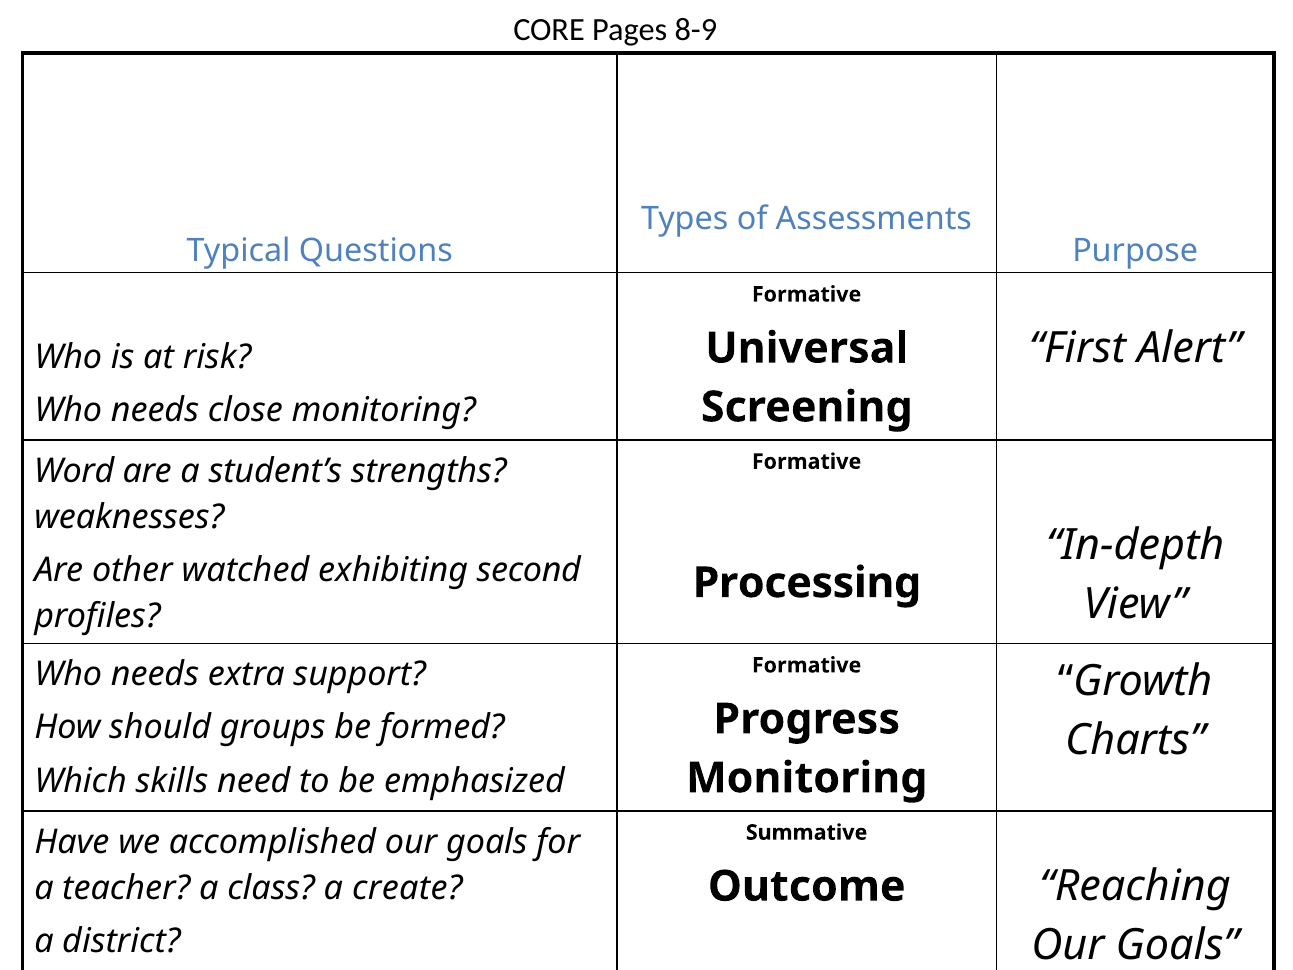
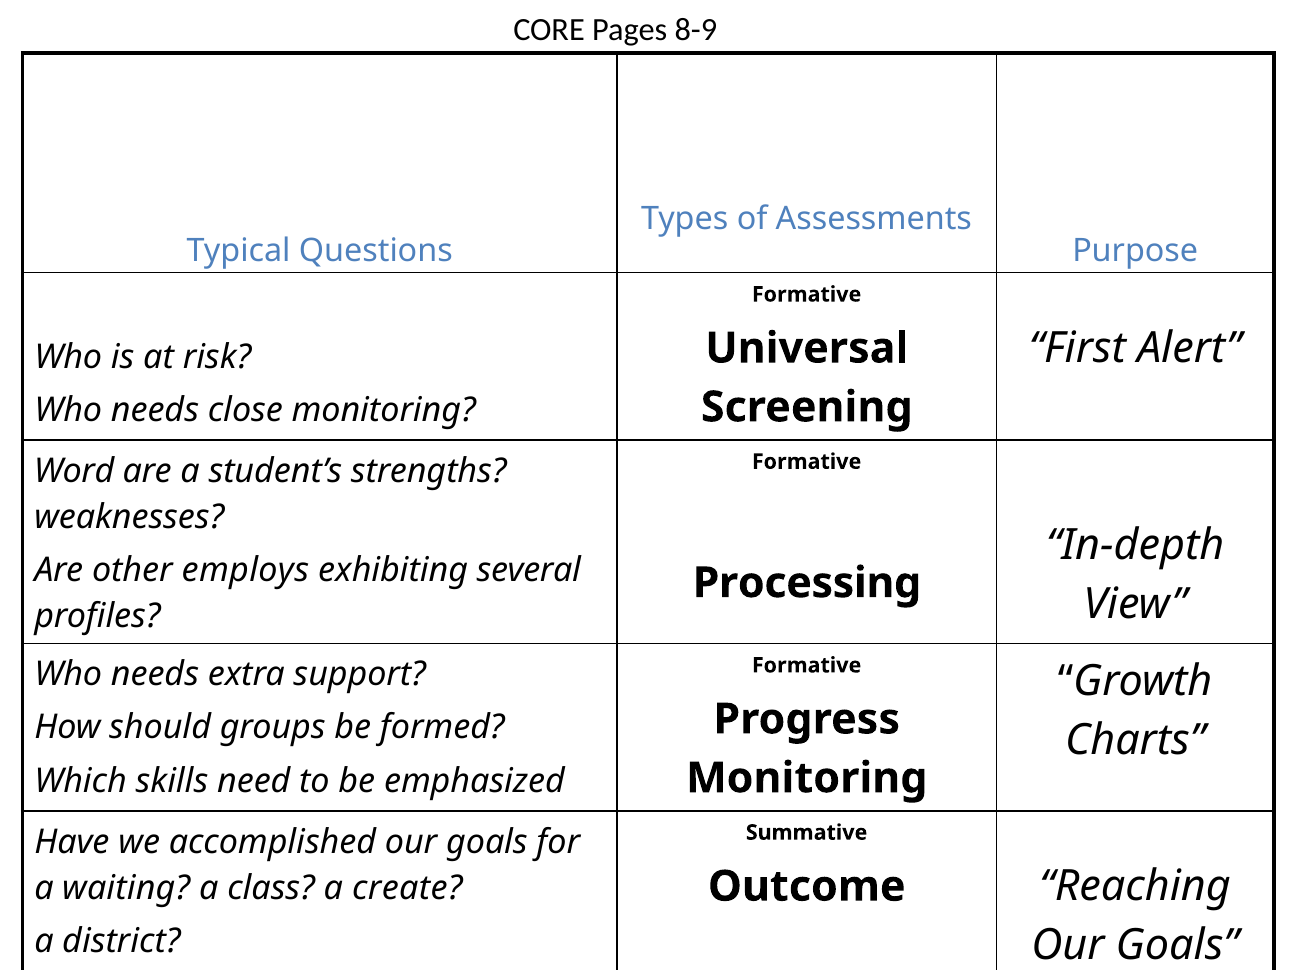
watched: watched -> employs (245, 570)
second: second -> several (529, 570)
teacher: teacher -> waiting (126, 888)
